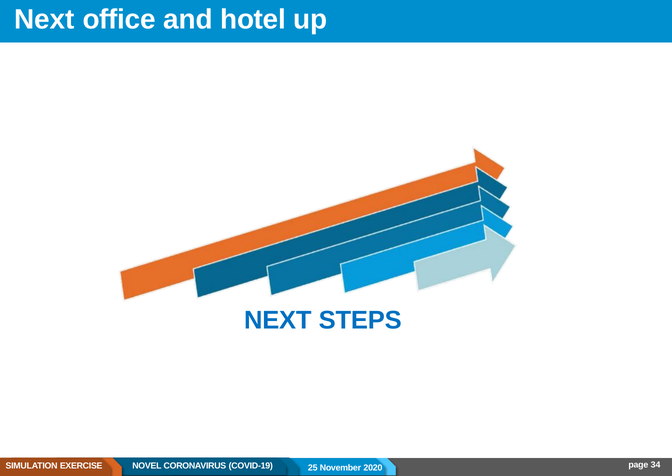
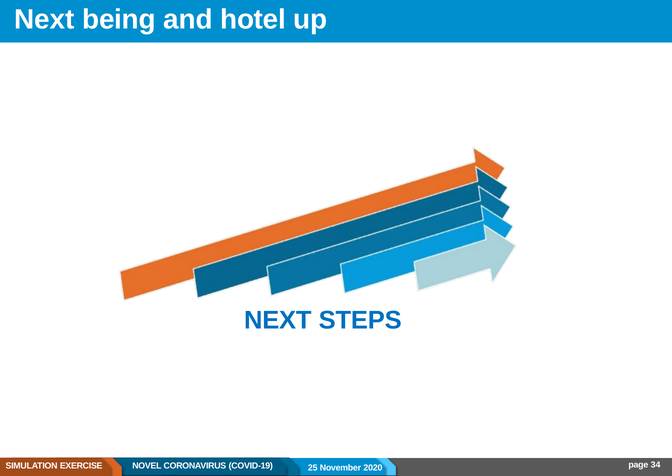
office: office -> being (119, 20)
